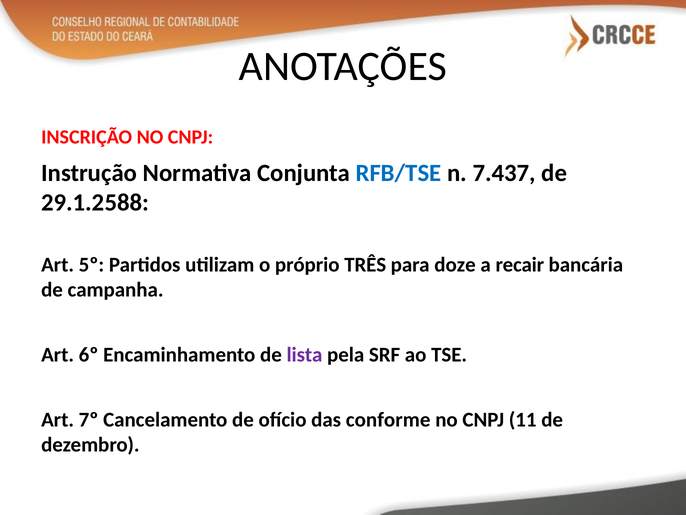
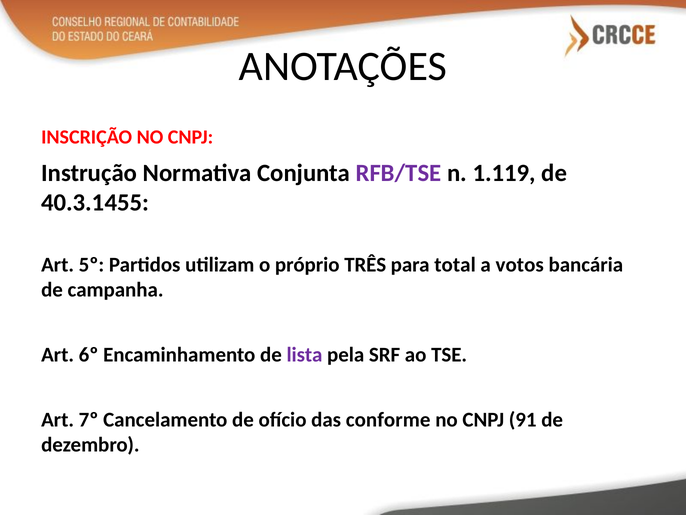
RFB/TSE colour: blue -> purple (399, 173)
7.437: 7.437 -> 1.119 (504, 173)
29.1.2588: 29.1.2588 -> 40.3.1455 (95, 202)
doze: doze -> total (455, 265)
recair: recair -> votos (520, 265)
11: 11 -> 91 (523, 419)
